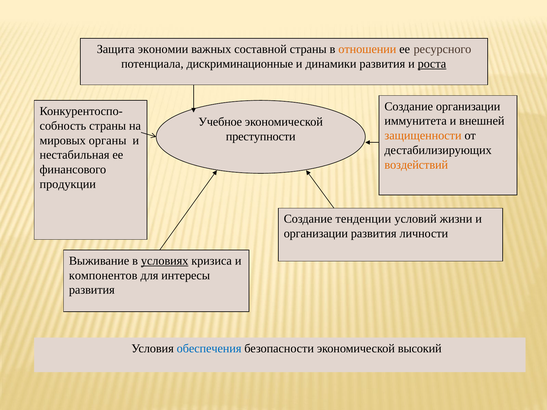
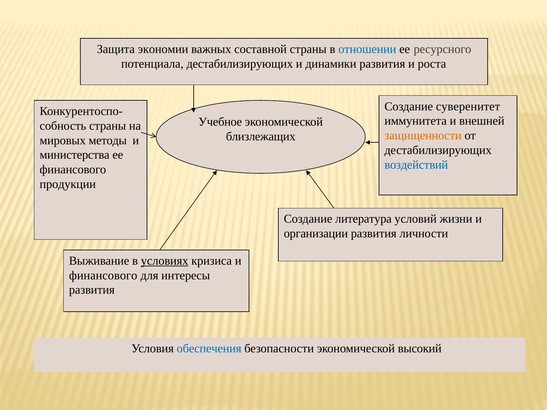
отношении colour: orange -> blue (367, 49)
потенциала дискриминационные: дискриминационные -> дестабилизирующих (240, 64)
роста underline: present -> none (432, 64)
Создание организации: организации -> суверенитет (468, 106)
преступности: преступности -> близлежащих (261, 137)
органы: органы -> методы (108, 140)
нестабильная: нестабильная -> министерства (75, 155)
воздействий colour: orange -> blue (416, 165)
тенденции: тенденции -> литература (363, 219)
компонентов: компонентов -> финансового (103, 276)
